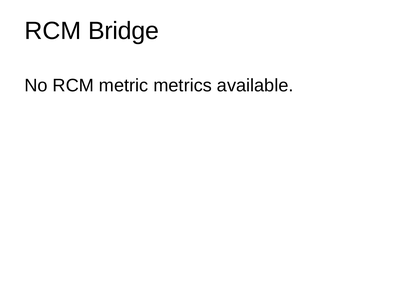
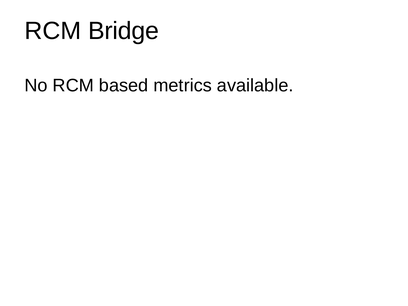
metric: metric -> based (124, 86)
